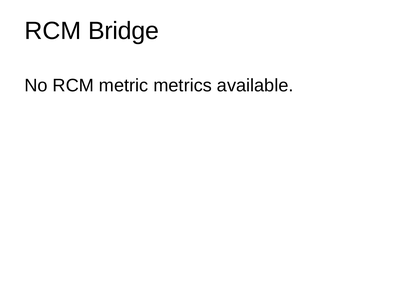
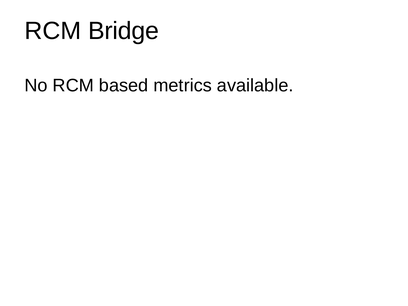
metric: metric -> based (124, 86)
